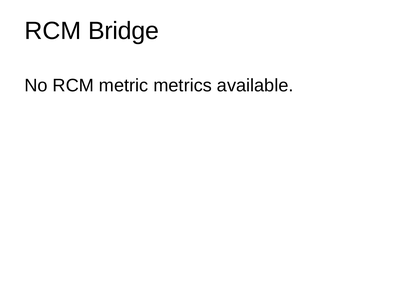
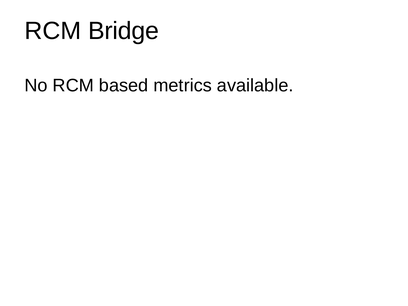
metric: metric -> based (124, 86)
